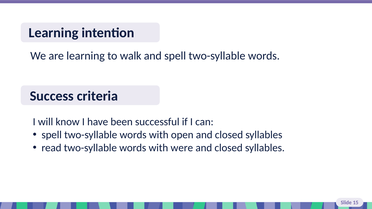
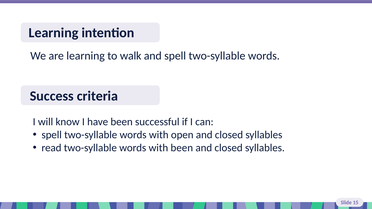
with were: were -> been (182, 148)
